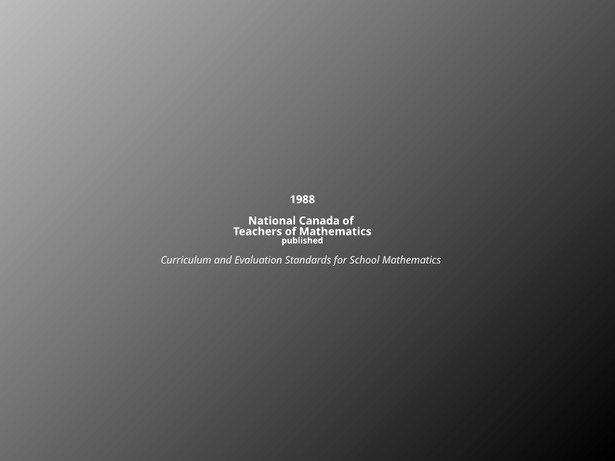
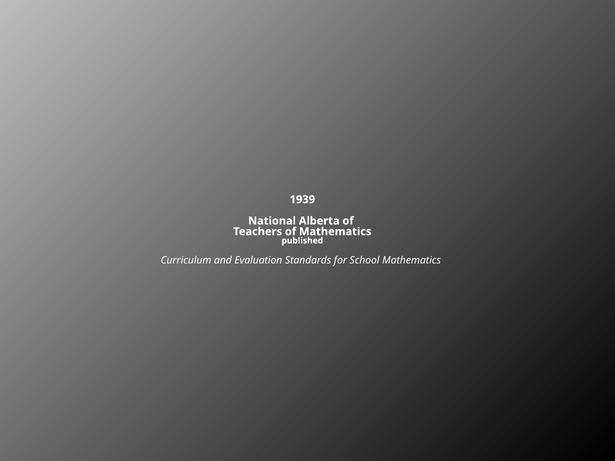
1988: 1988 -> 1939 (302, 200)
Canada: Canada -> Alberta (319, 221)
